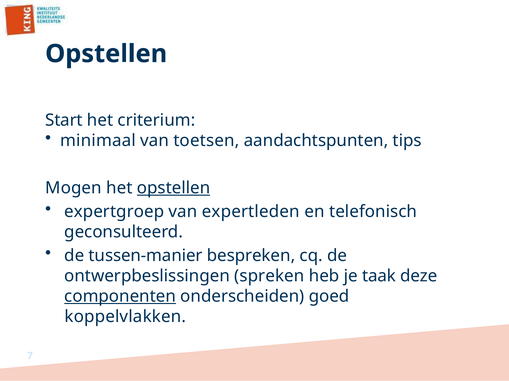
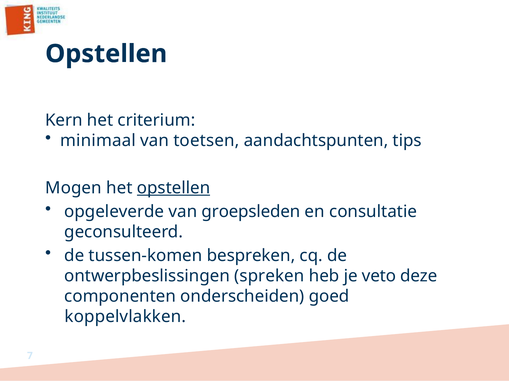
Start: Start -> Kern (64, 120)
expertgroep: expertgroep -> opgeleverde (114, 212)
expertleden: expertleden -> groepsleden (251, 212)
telefonisch: telefonisch -> consultatie (373, 212)
tussen-manier: tussen-manier -> tussen-komen (145, 256)
taak: taak -> veto (379, 277)
componenten underline: present -> none (120, 297)
